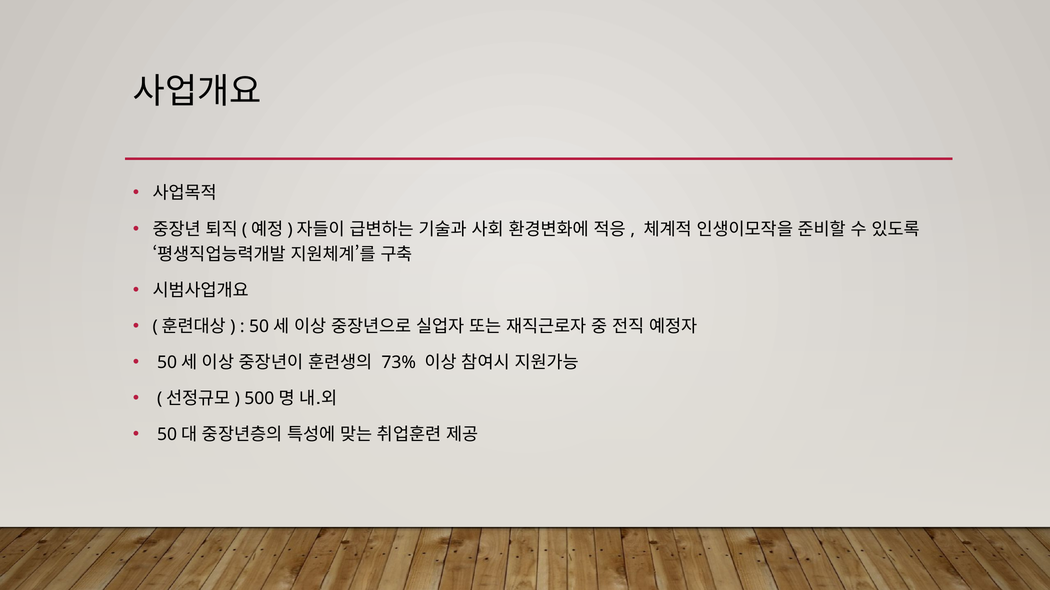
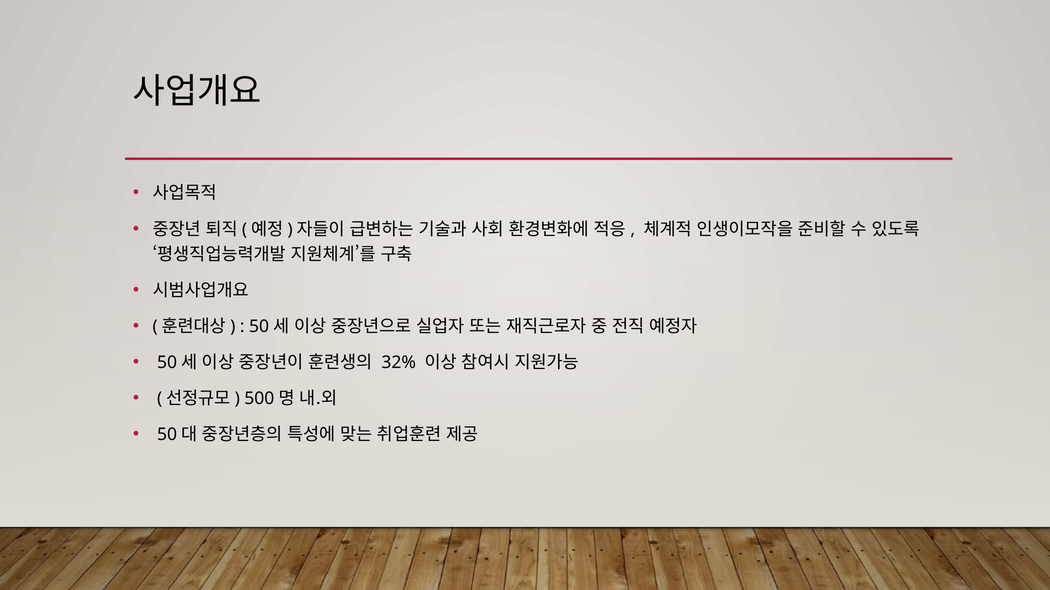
73%: 73% -> 32% (399, 363)
